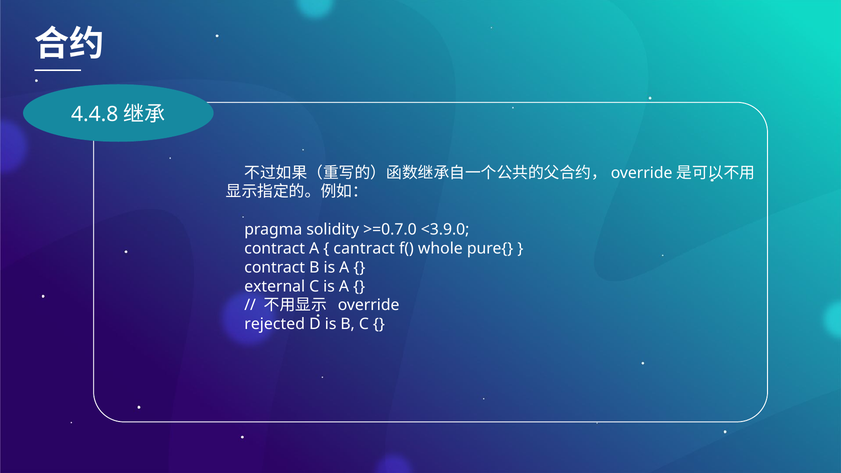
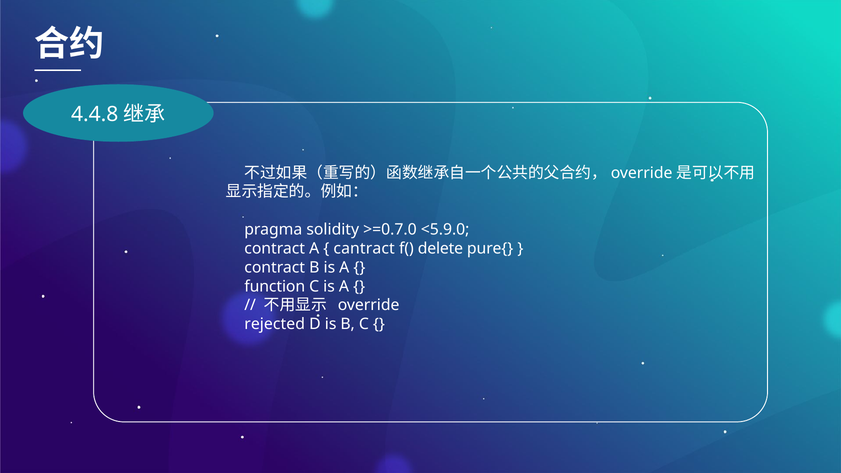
<3.9.0: <3.9.0 -> <5.9.0 (445, 230)
whole: whole -> delete (440, 249)
external: external -> function (275, 286)
